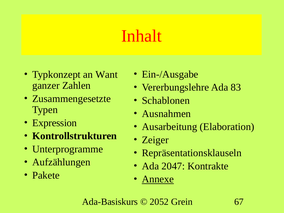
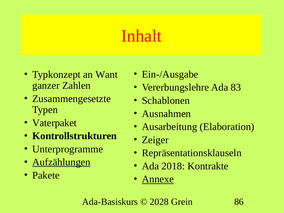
Expression: Expression -> Vaterpaket (55, 123)
Aufzählungen underline: none -> present (61, 162)
2047: 2047 -> 2018 (173, 166)
2052: 2052 -> 2028 (159, 202)
67: 67 -> 86 (239, 202)
